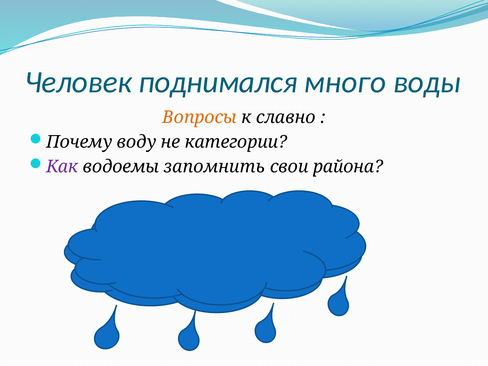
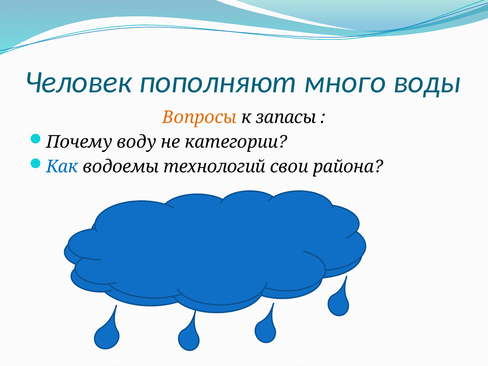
поднимался: поднимался -> пополняют (218, 82)
славно: славно -> запасы (286, 118)
Как colour: purple -> blue (62, 167)
запомнить: запомнить -> технологий (215, 167)
